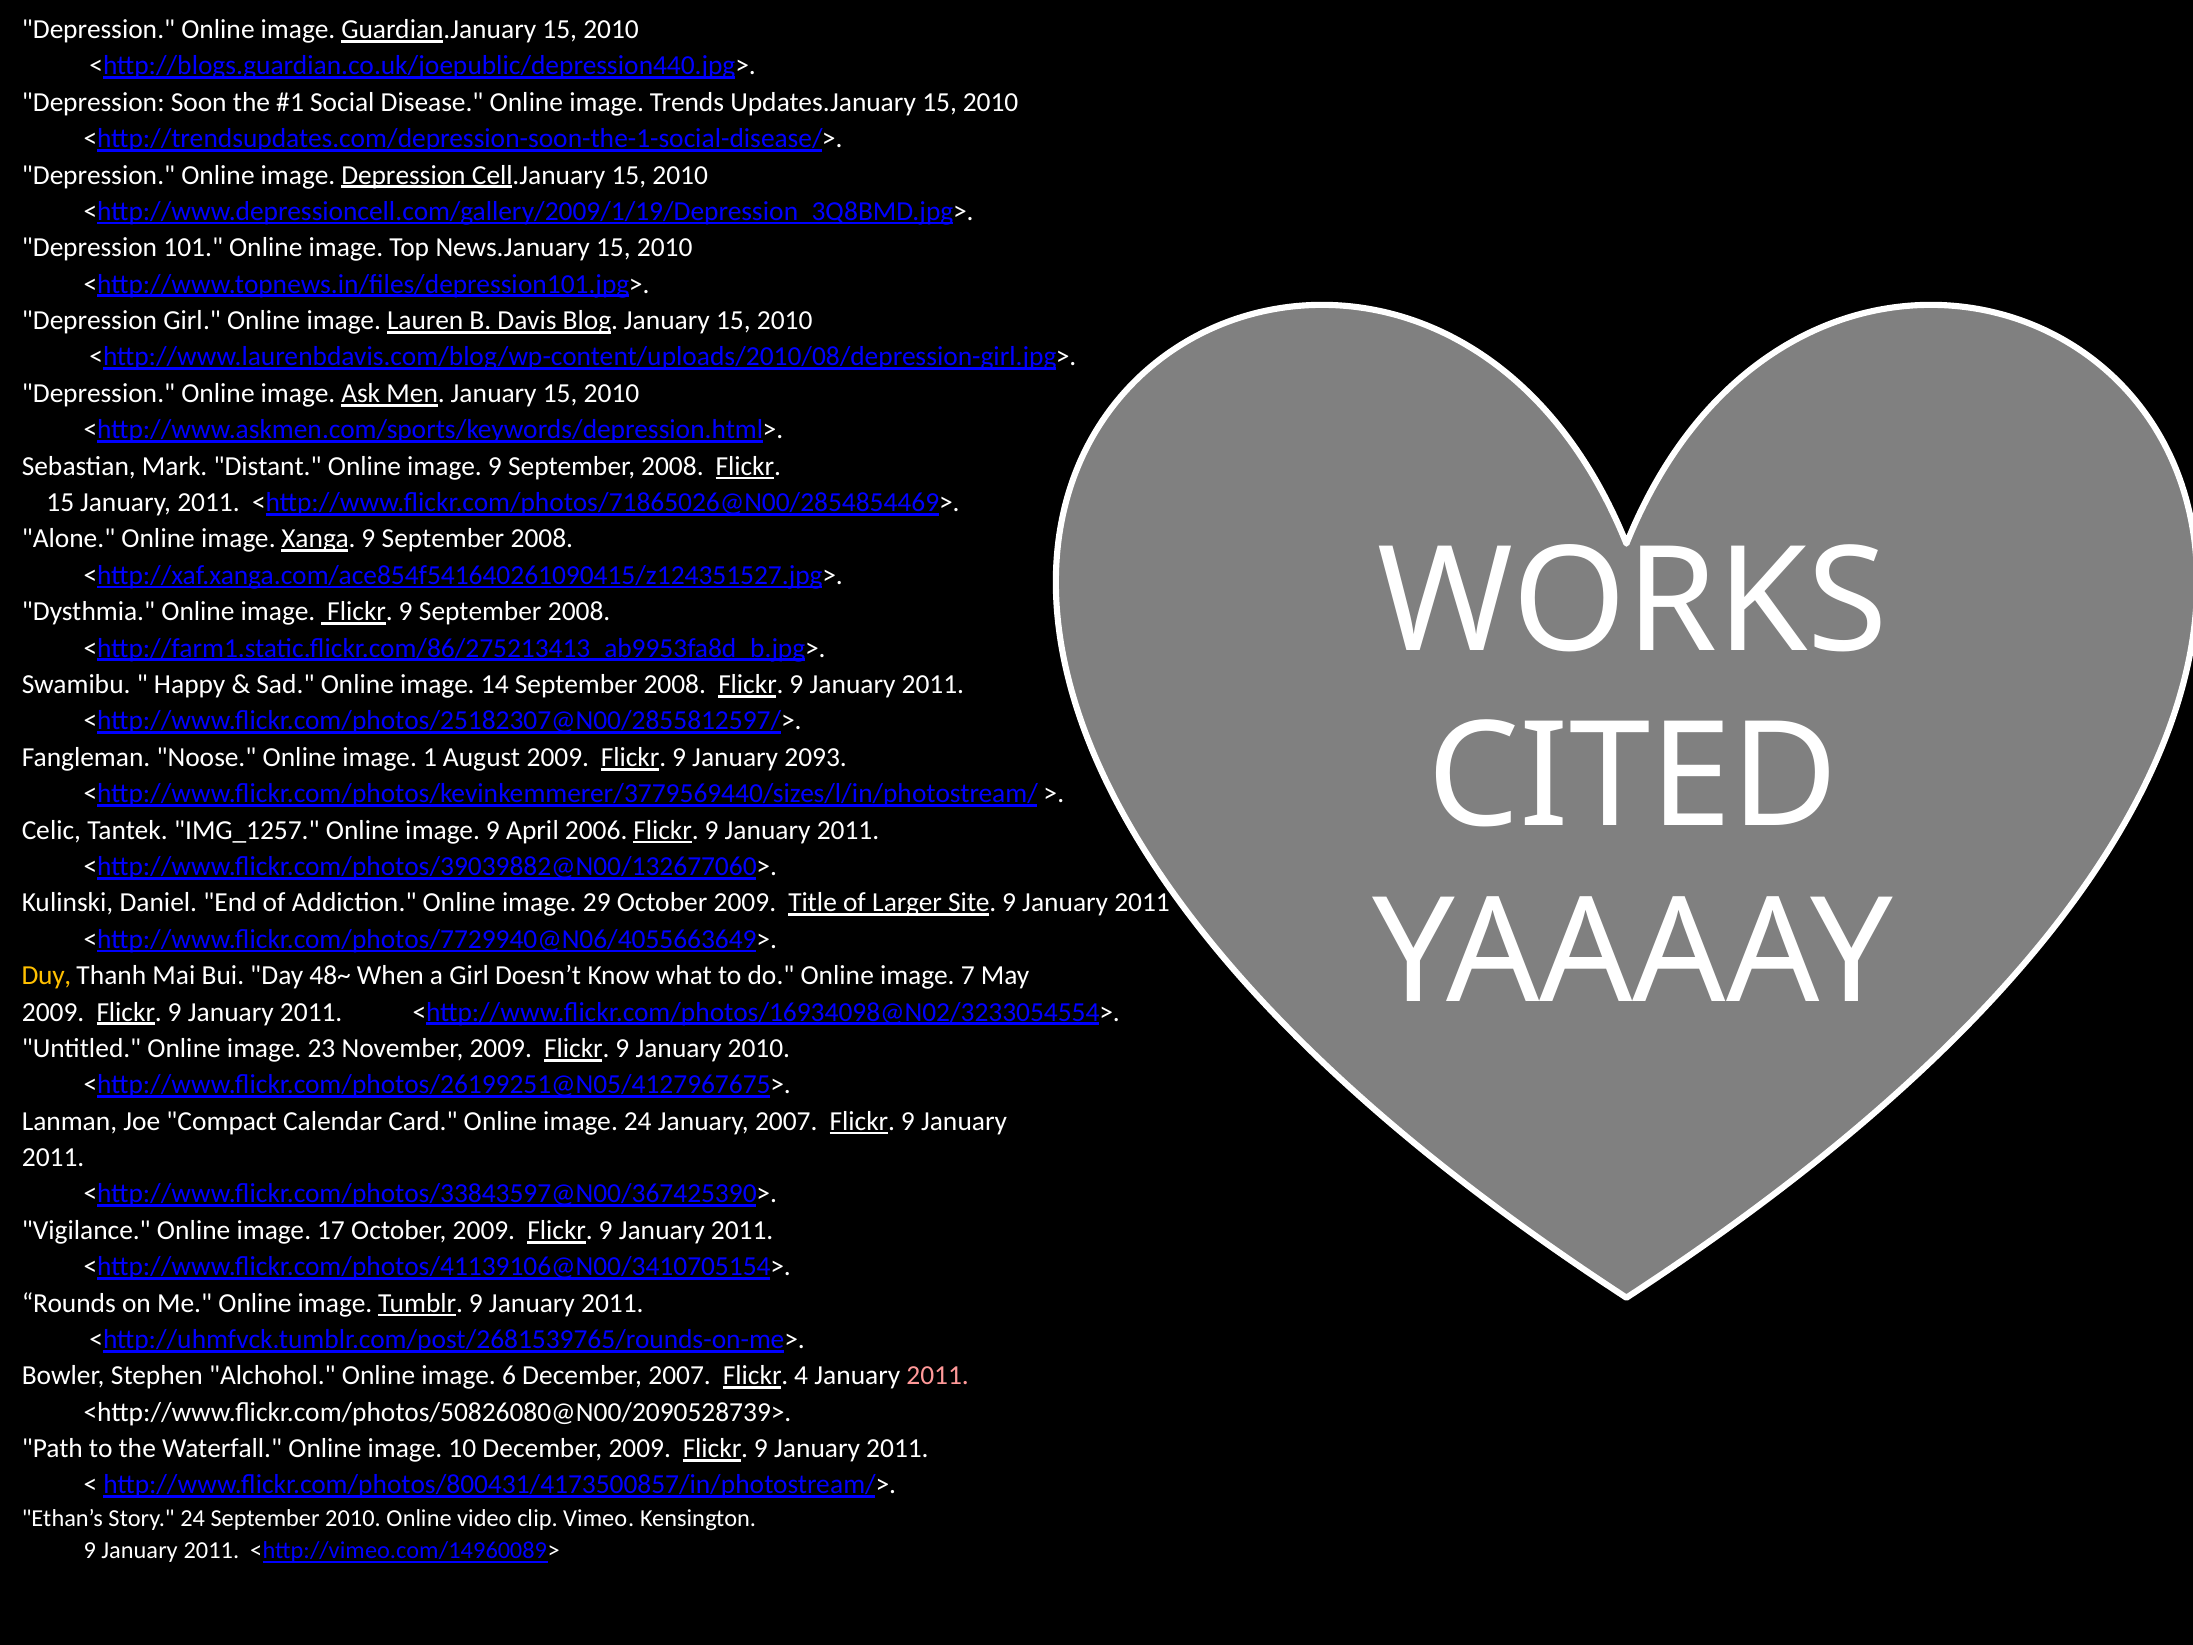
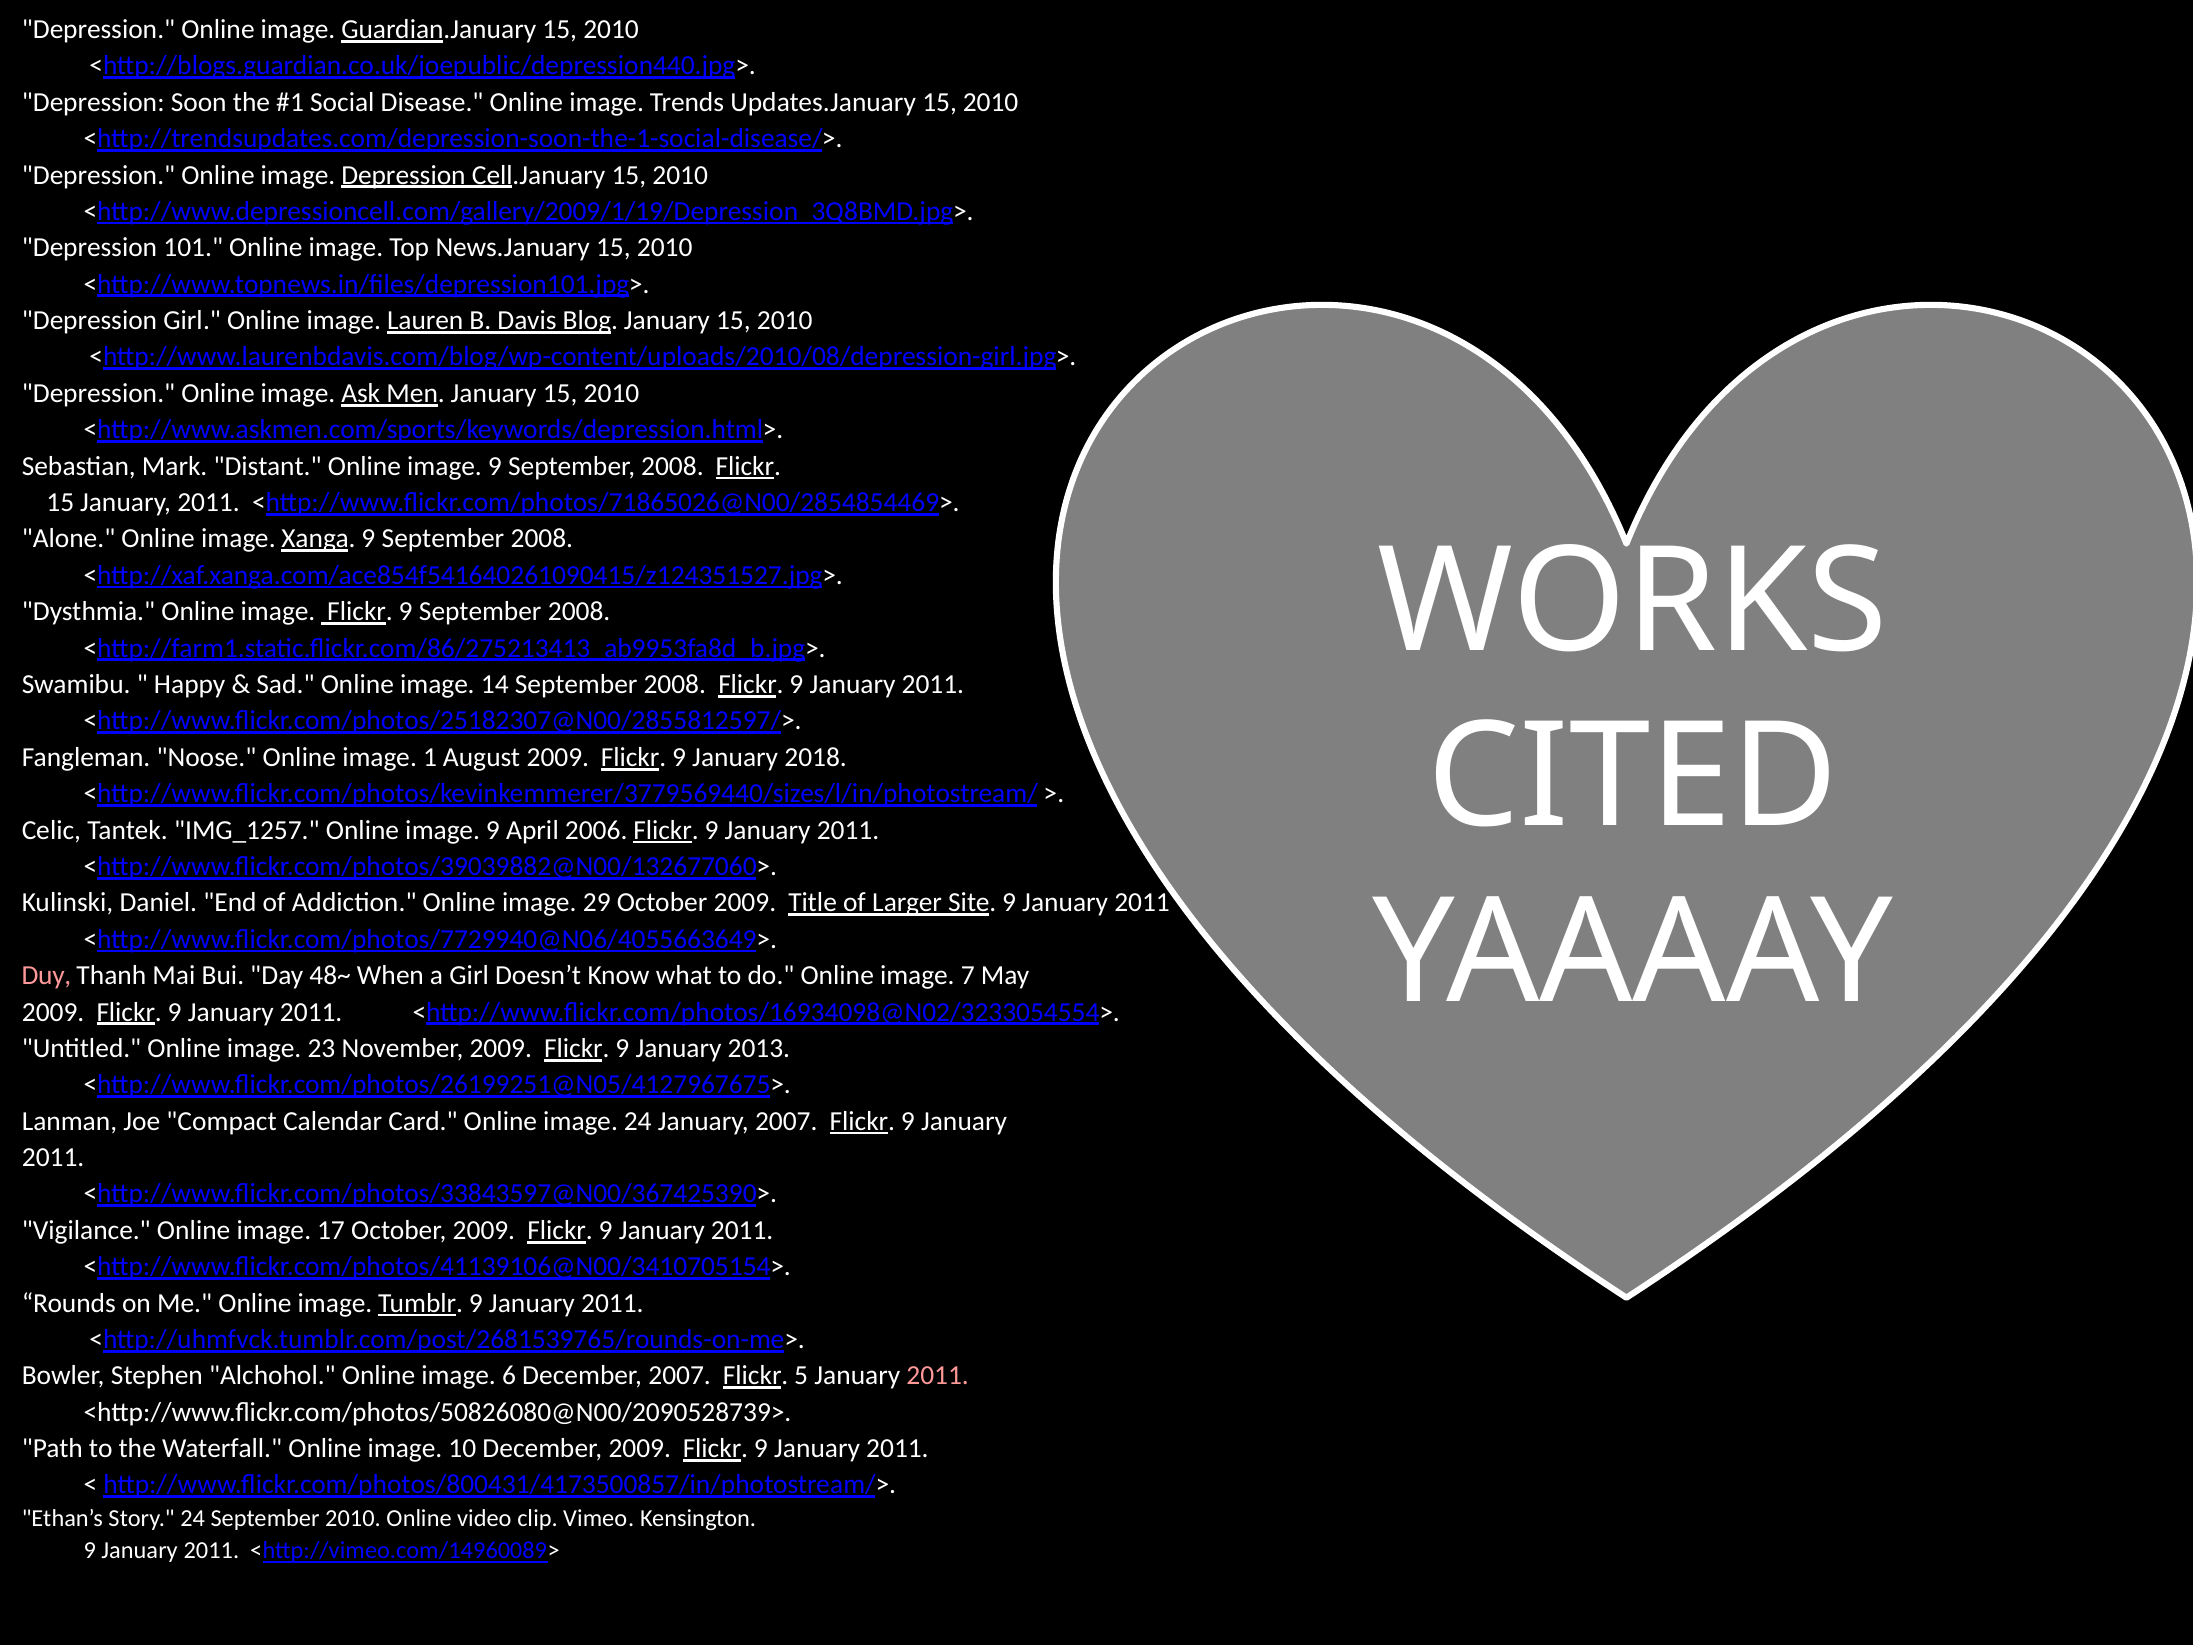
2093: 2093 -> 2018 (816, 757)
Duy colour: yellow -> pink (46, 976)
January 2010: 2010 -> 2013 (759, 1048)
4: 4 -> 5 (801, 1376)
